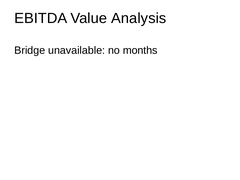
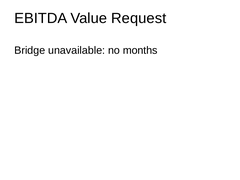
Analysis: Analysis -> Request (139, 18)
